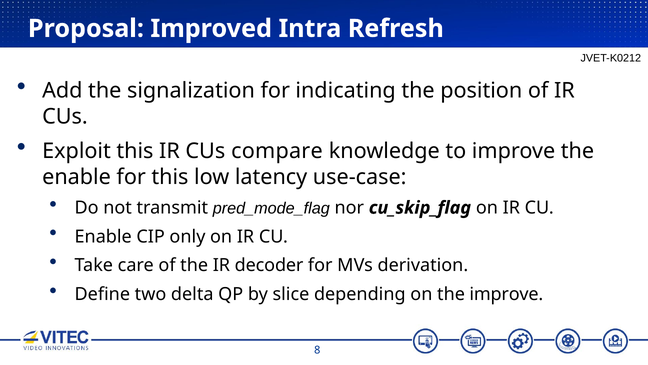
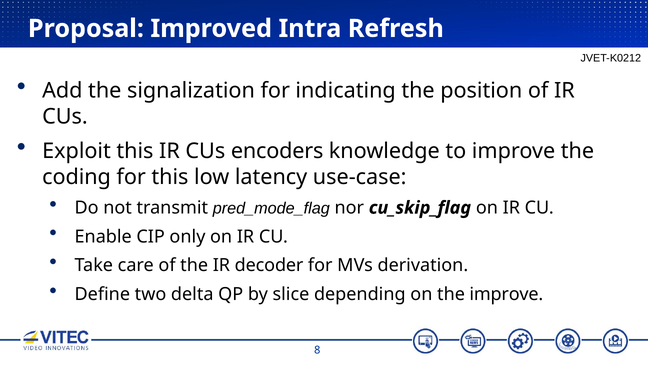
compare: compare -> encoders (277, 151)
enable: enable -> coding (77, 177)
